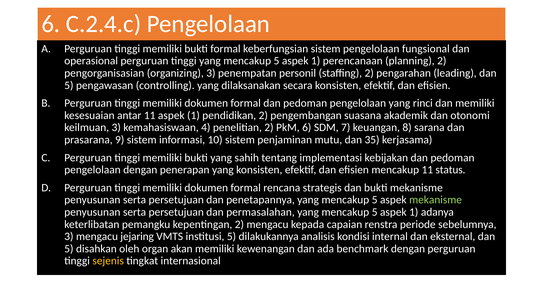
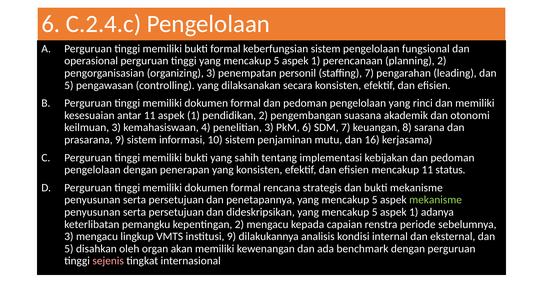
staffing 2: 2 -> 7 (369, 73)
penelitian 2: 2 -> 3 (269, 128)
35: 35 -> 16 (372, 140)
permasalahan: permasalahan -> dideskripsikan (261, 212)
jejaring: jejaring -> lingkup (137, 237)
institusi 5: 5 -> 9 (232, 237)
sejenis colour: yellow -> pink (108, 261)
